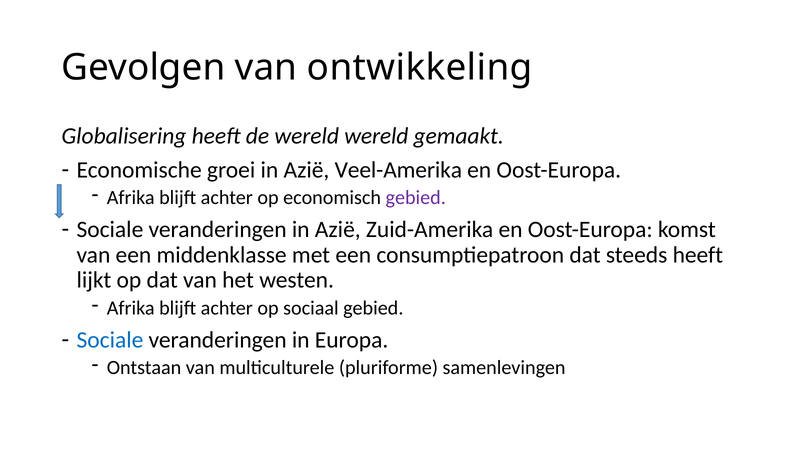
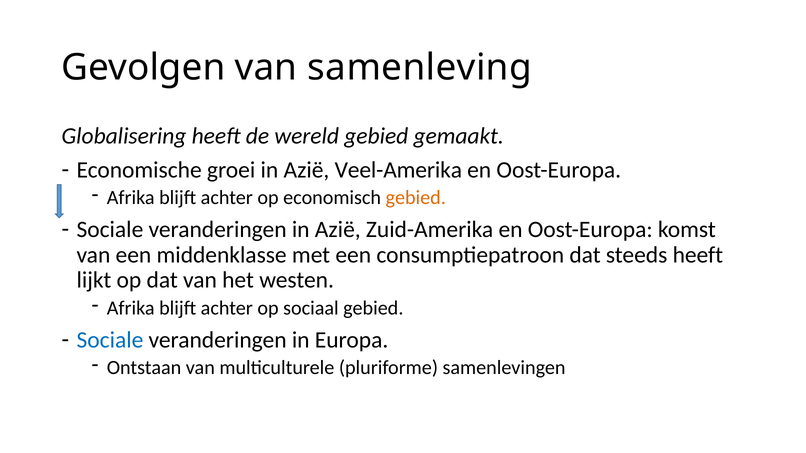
ontwikkeling: ontwikkeling -> samenleving (420, 68)
wereld wereld: wereld -> gebied (376, 136)
gebied colour: purple -> orange (416, 198)
